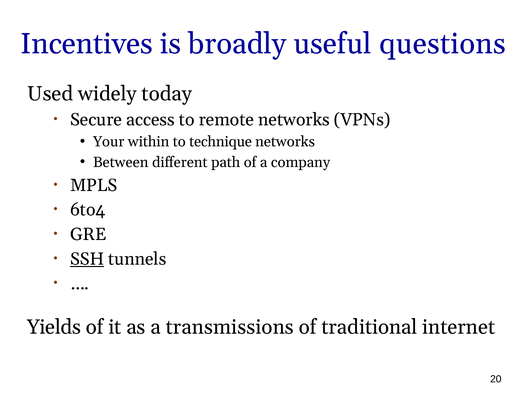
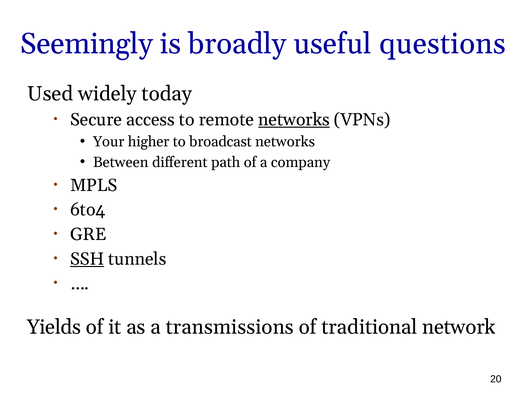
Incentives: Incentives -> Seemingly (87, 44)
networks underline: none -> present (294, 120)
within: within -> higher (149, 142)
technique: technique -> broadcast (221, 142)
internet: internet -> network (459, 327)
